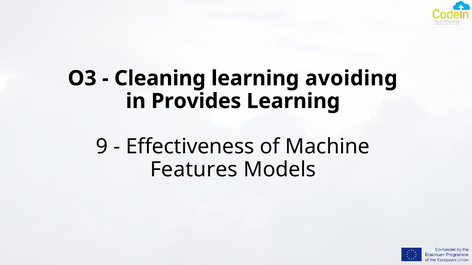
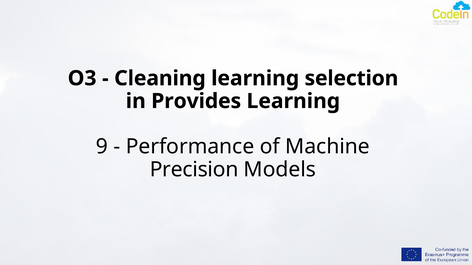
avoiding: avoiding -> selection (351, 78)
Effectiveness: Effectiveness -> Performance (190, 147)
Features: Features -> Precision (194, 170)
